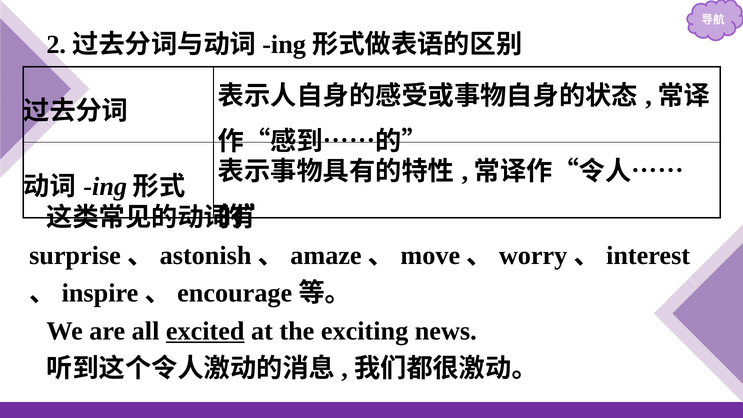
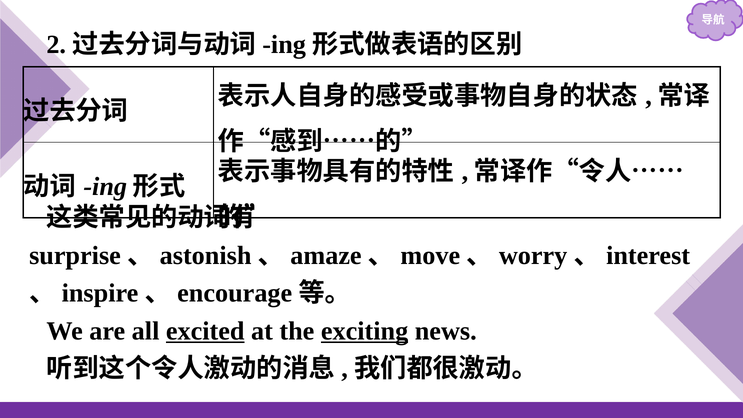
exciting underline: none -> present (365, 331)
